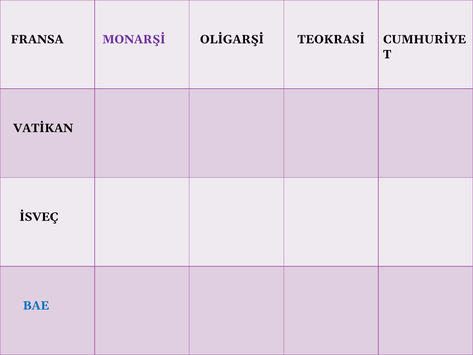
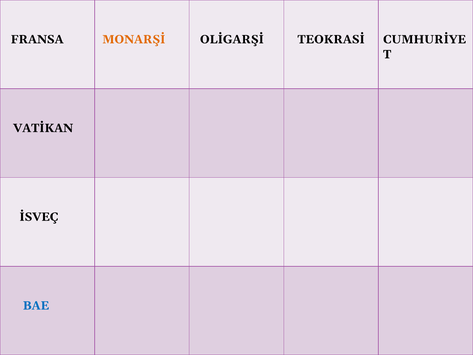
MONARŞİ colour: purple -> orange (134, 39)
